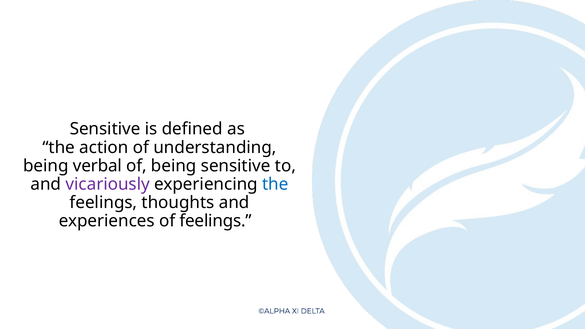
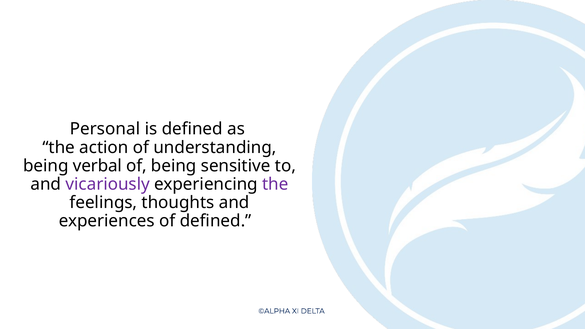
Sensitive: Sensitive -> Personal (105, 129)
the colour: blue -> purple (275, 184)
of feelings: feelings -> defined (216, 221)
